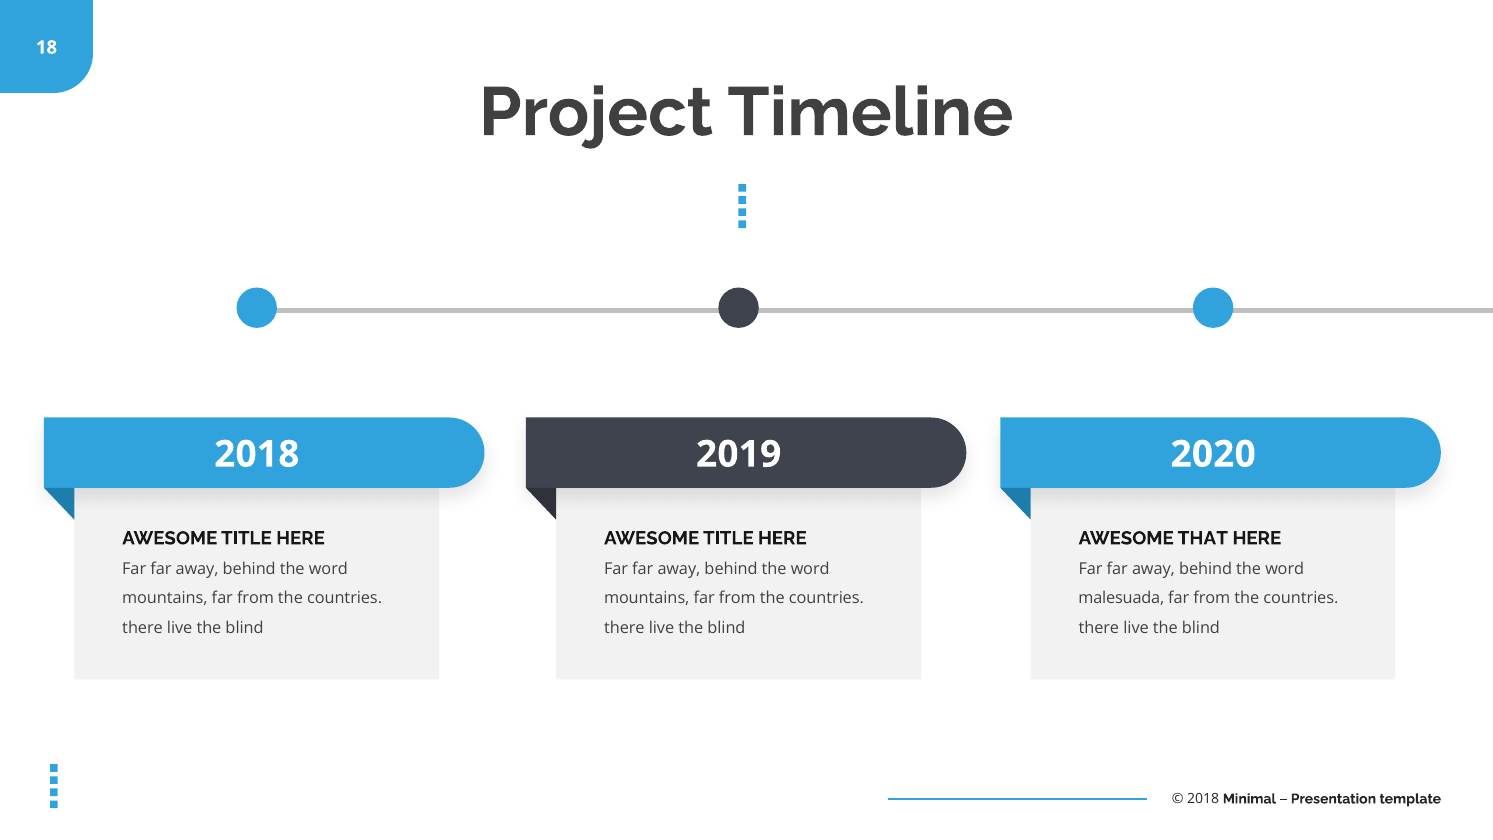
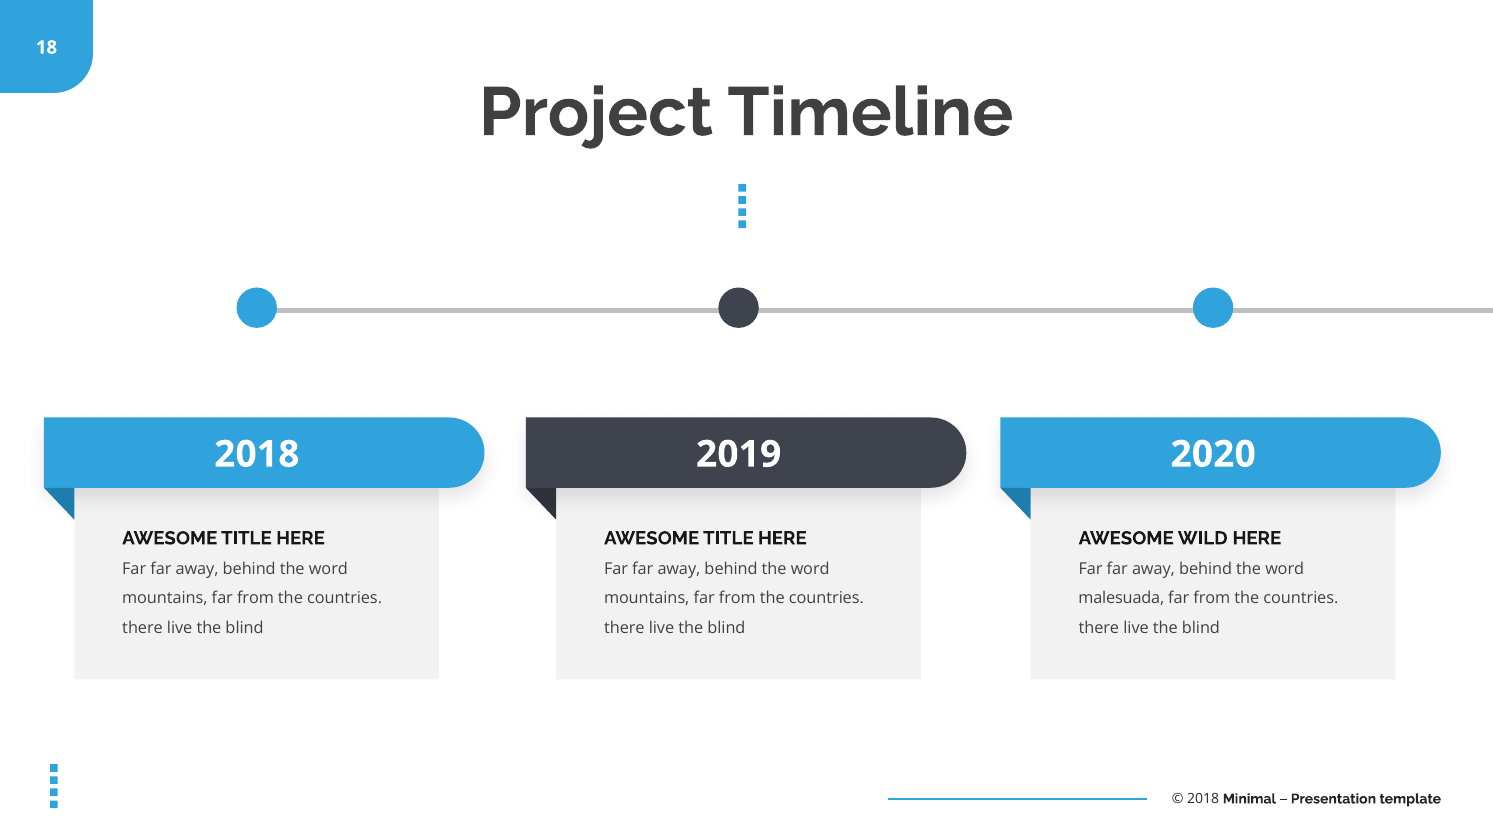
THAT: THAT -> WILD (1203, 538)
